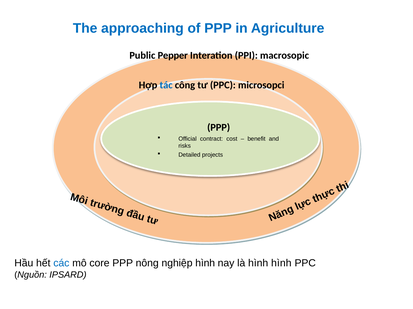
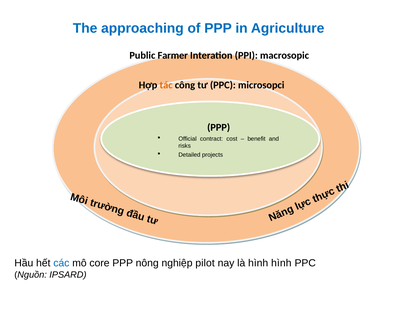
Pepper: Pepper -> Farmer (173, 56)
tác colour: blue -> orange (166, 85)
nghiệp hình: hình -> pilot (205, 264)
